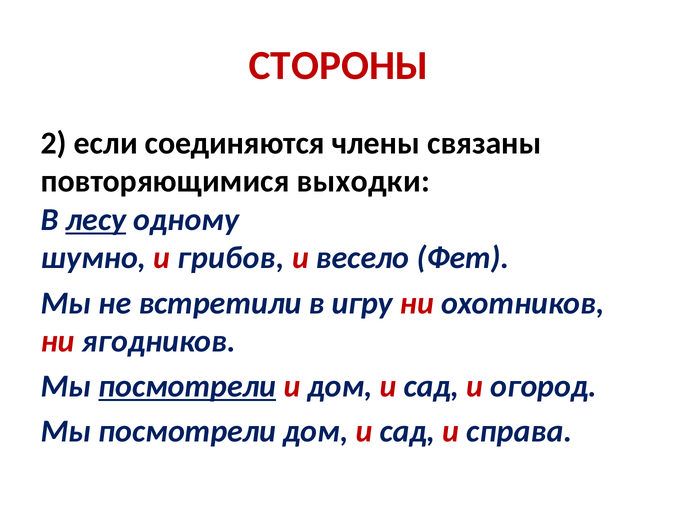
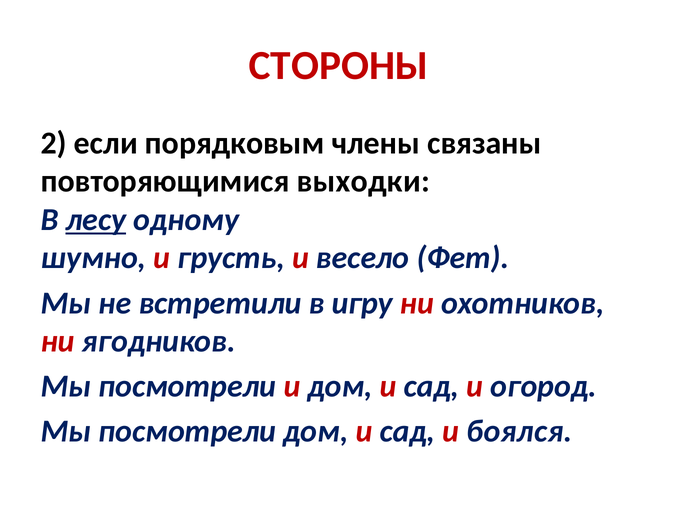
соединяются: соединяются -> порядковым (235, 143)
грибов: грибов -> грусть (231, 258)
посмотрели underline: present -> none (187, 387)
справа: справа -> боялся (519, 432)
